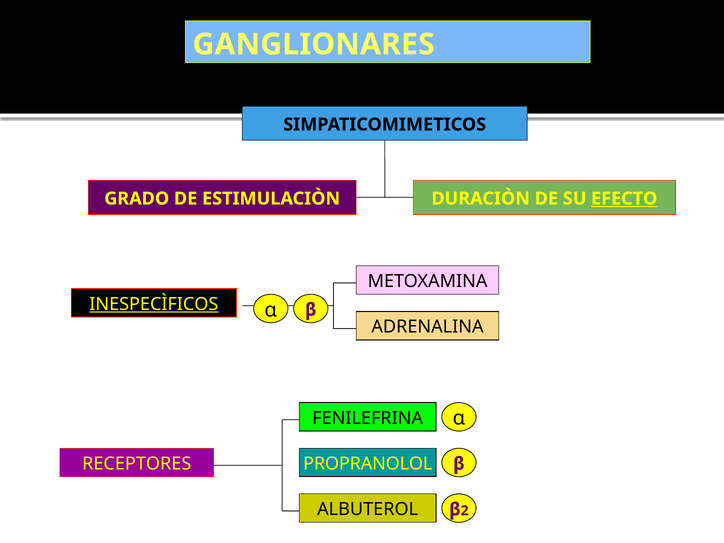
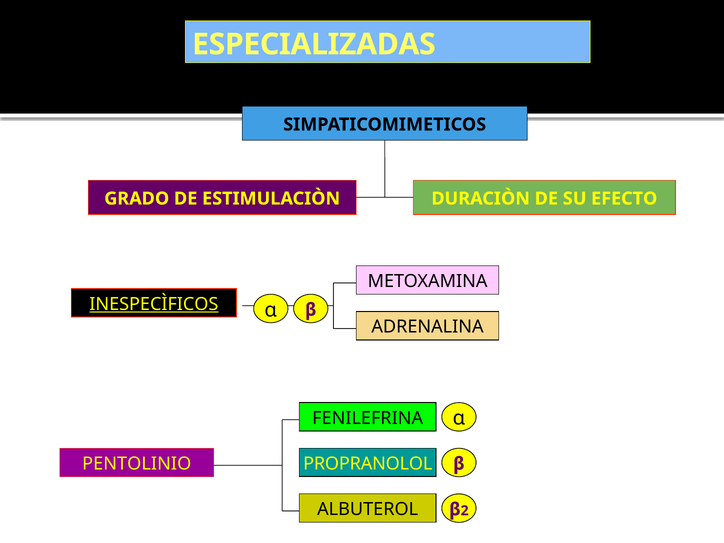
GANGLIONARES: GANGLIONARES -> ESPECIALIZADAS (314, 44)
EFECTO underline: present -> none (624, 199)
RECEPTORES: RECEPTORES -> PENTOLINIO (137, 464)
